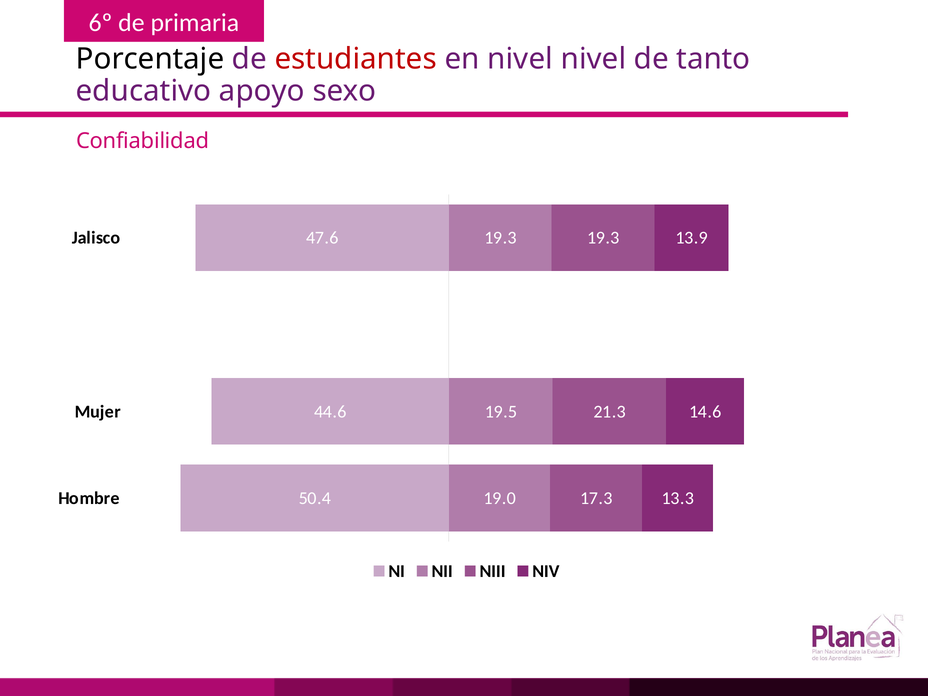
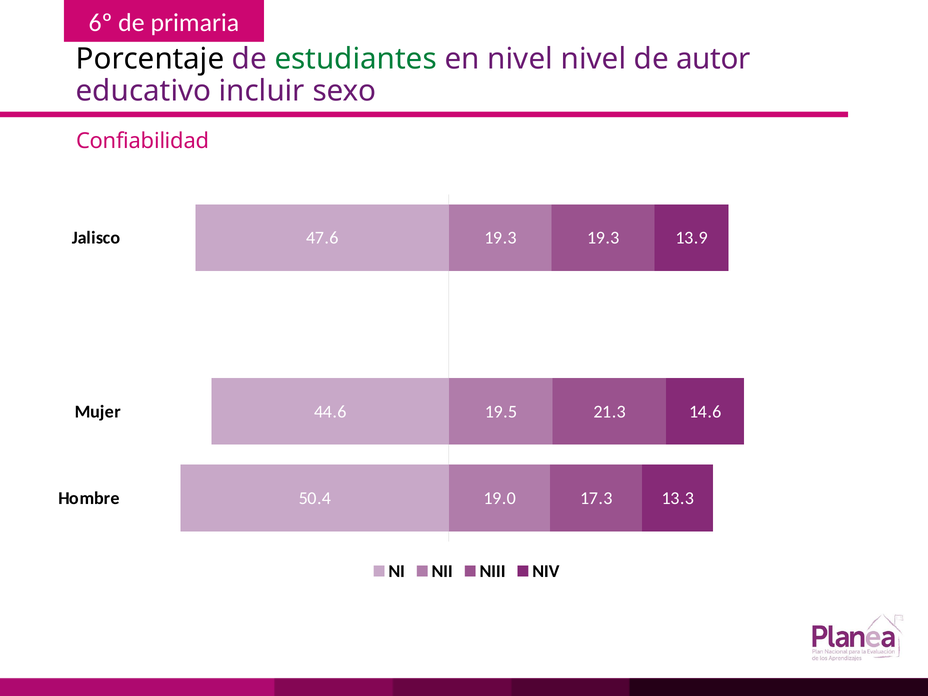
estudiantes colour: red -> green (356, 59)
tanto: tanto -> autor (713, 59)
apoyo: apoyo -> incluir (262, 91)
